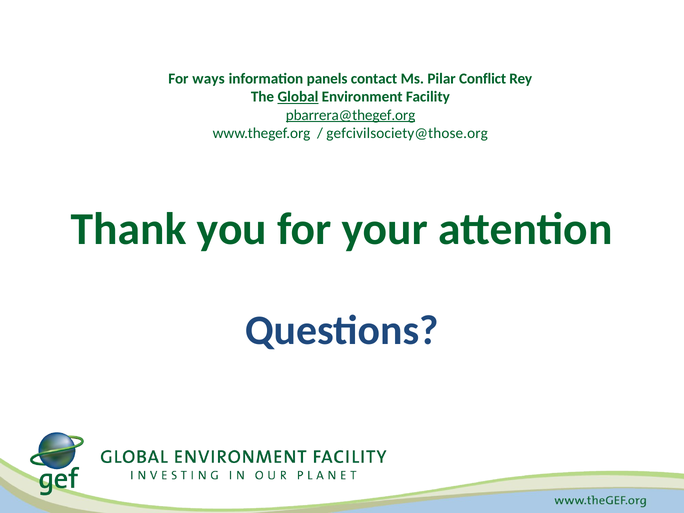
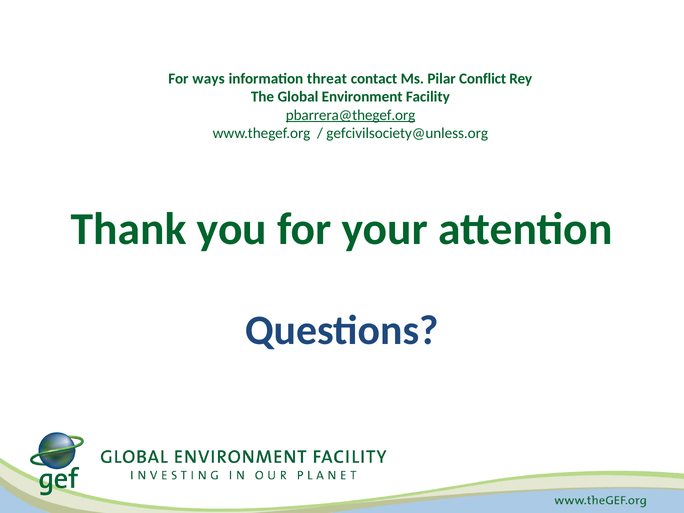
panels: panels -> threat (327, 79)
Global underline: present -> none (298, 97)
gefcivilsociety@those.org: gefcivilsociety@those.org -> gefcivilsociety@unless.org (407, 133)
